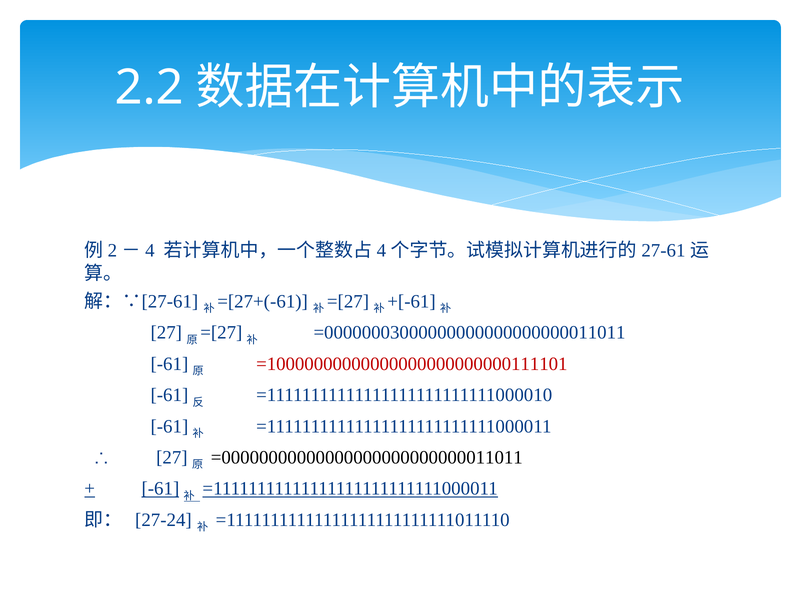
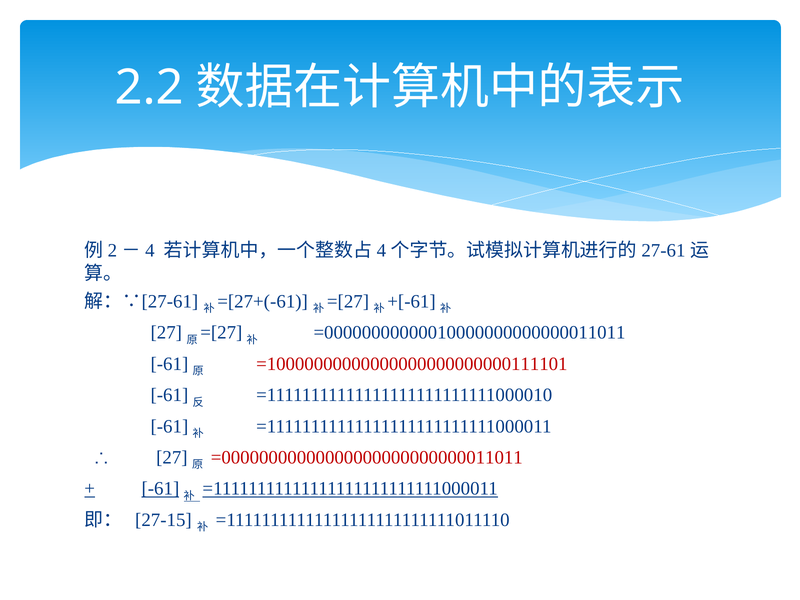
=00000003000000000000000000011011: =00000003000000000000000000011011 -> =00000000000010000000000000011011 (470, 333)
=00000000000000000000000000011011 colour: black -> red (367, 457)
27-24: 27-24 -> 27-15 (163, 520)
